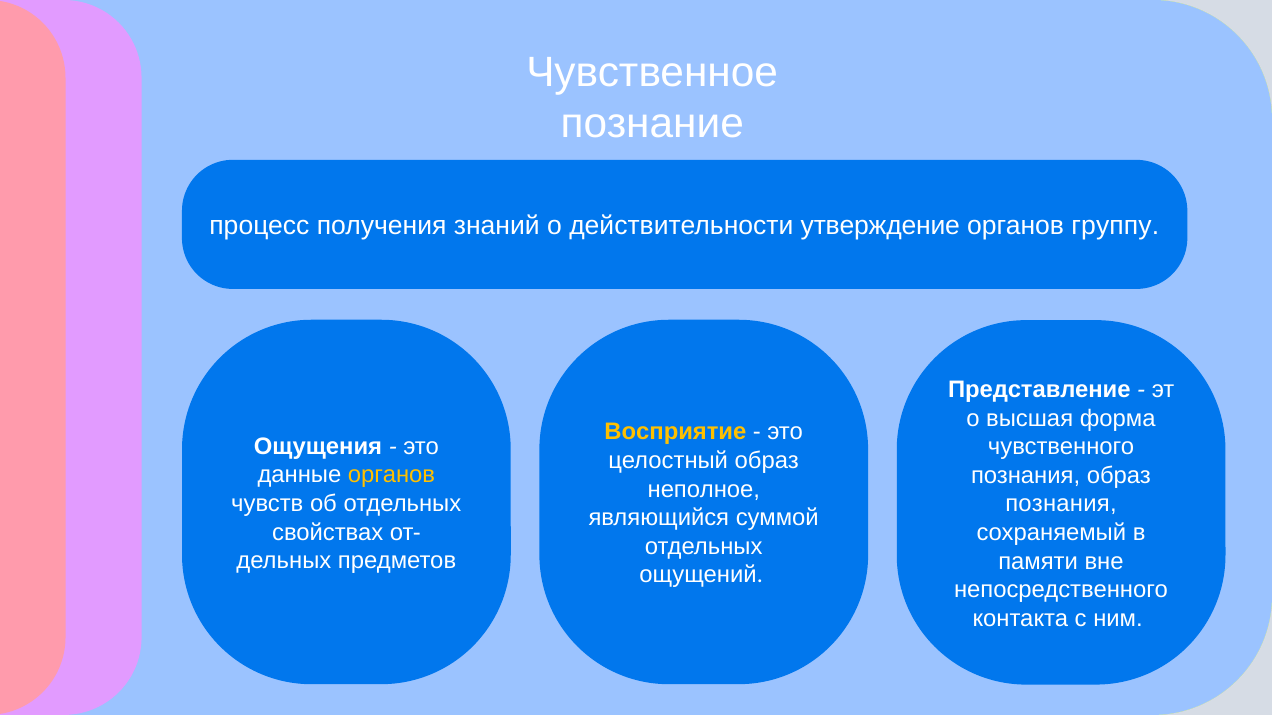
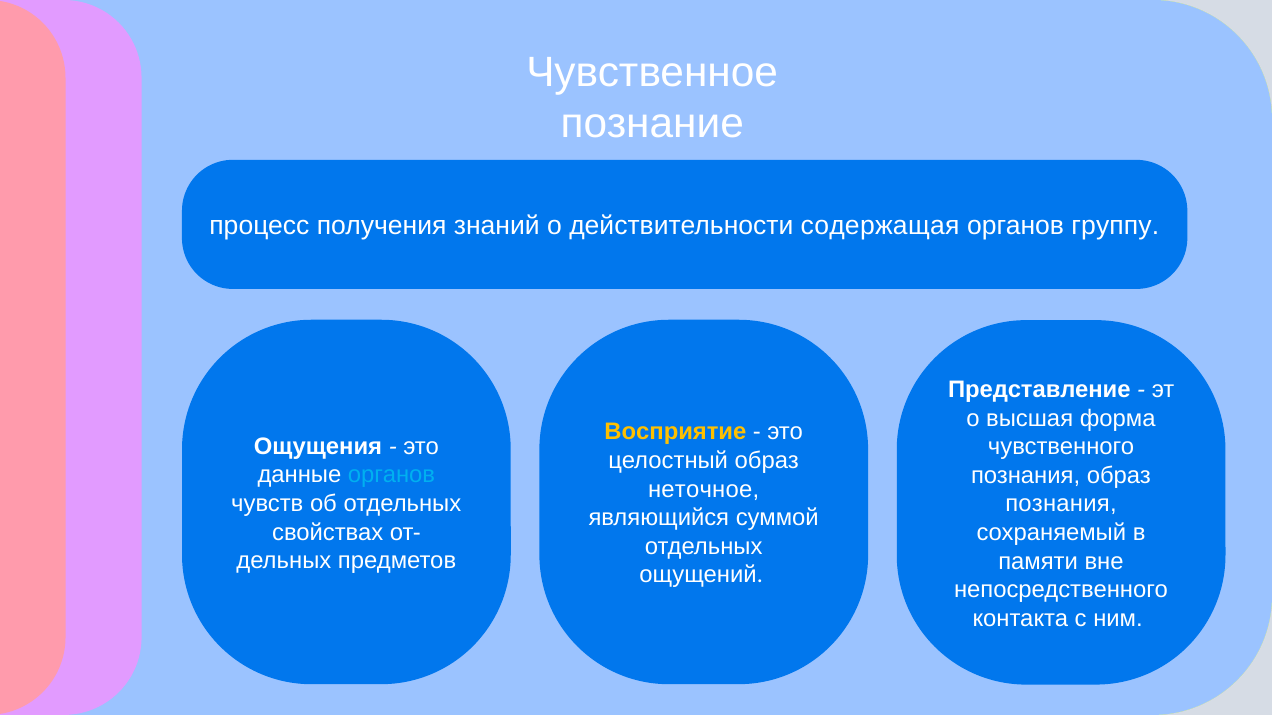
утверждение: утверждение -> содержащая (880, 226)
органов colour: yellow -> light blue (391, 475)
неполное: неполное -> неточное (704, 490)
